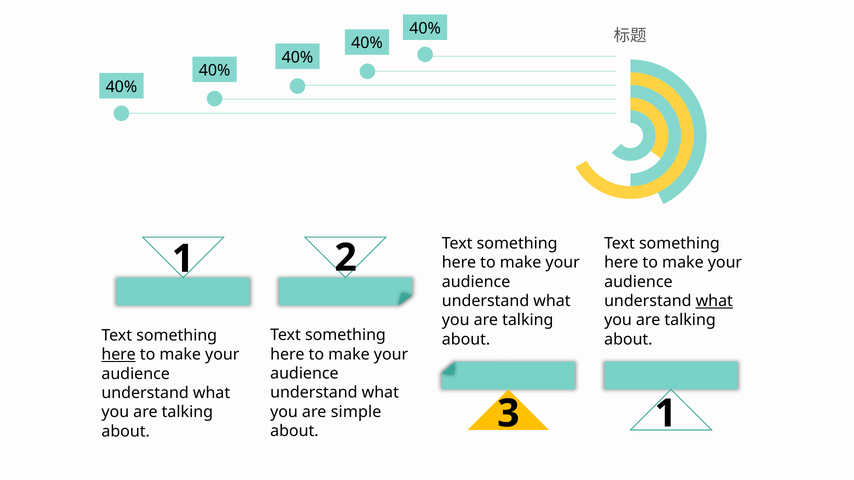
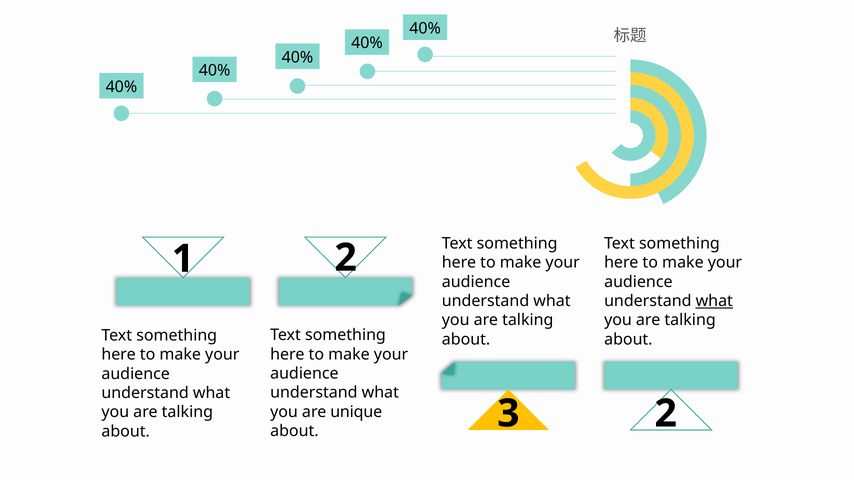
here underline: present -> none (119, 355)
3 1: 1 -> 2 (666, 414)
simple: simple -> unique (356, 412)
